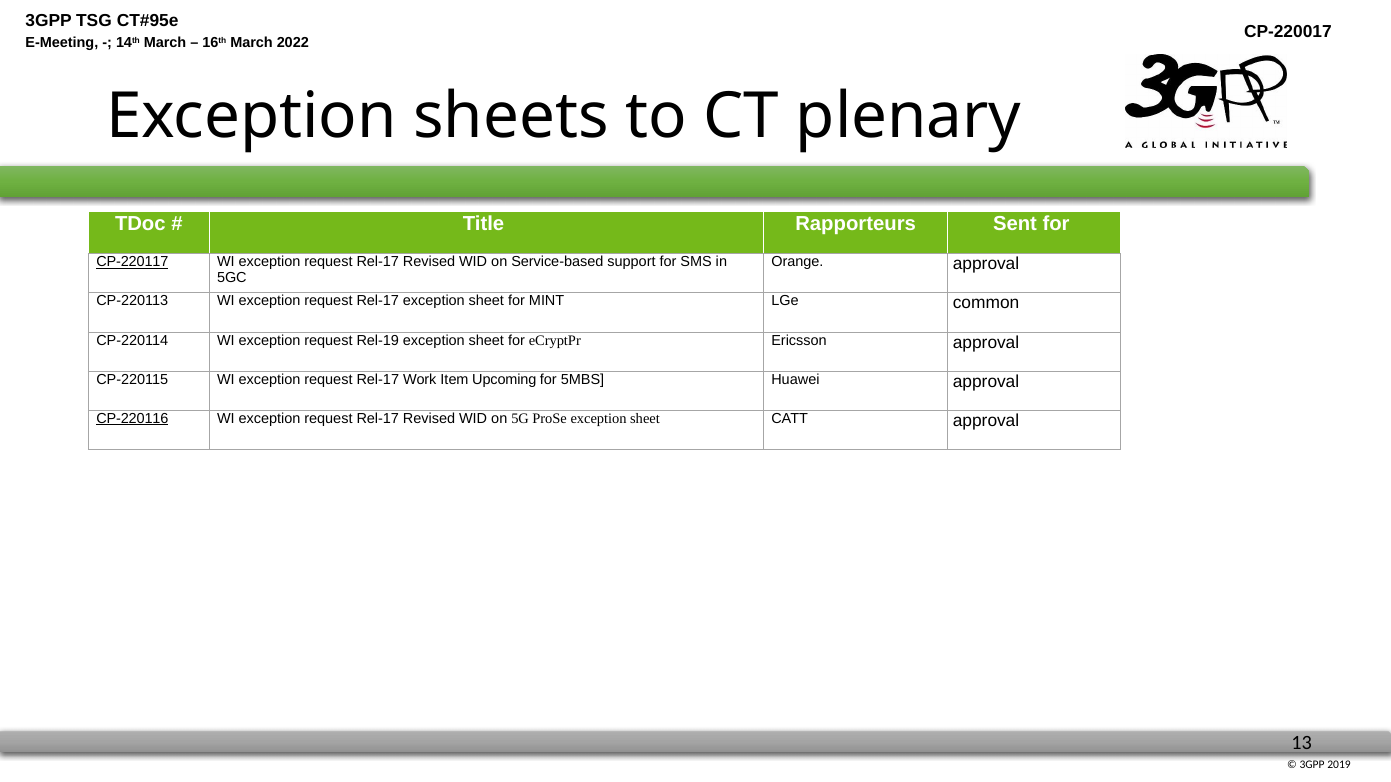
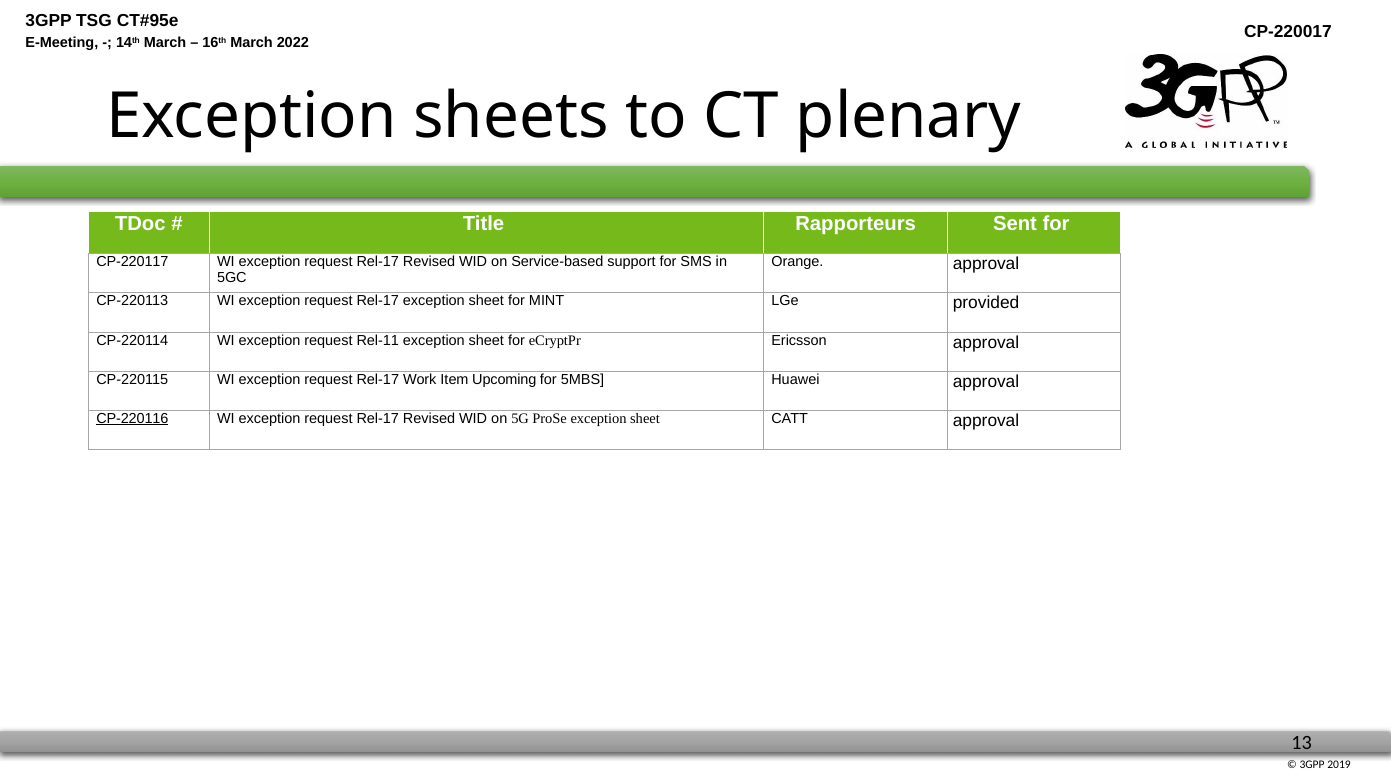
CP-220117 underline: present -> none (132, 262)
common: common -> provided (986, 303)
Rel-19: Rel-19 -> Rel-11 (378, 341)
